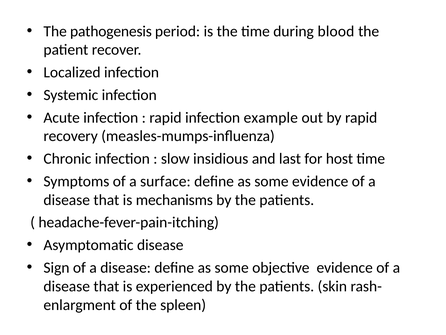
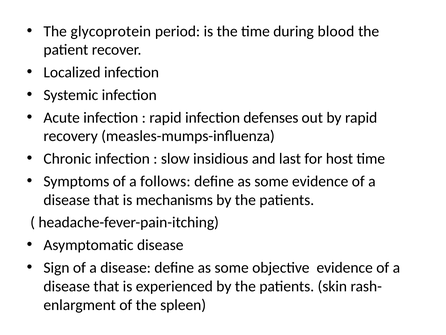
pathogenesis: pathogenesis -> glycoprotein (111, 31)
example: example -> defenses (271, 117)
surface: surface -> follows (165, 181)
